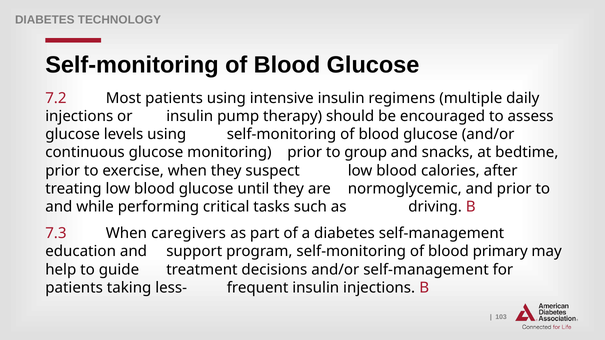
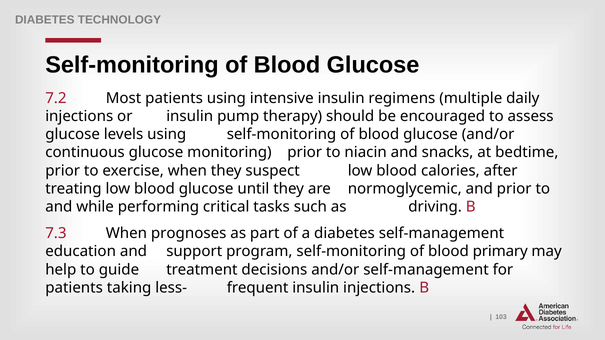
group: group -> niacin (366, 153)
caregivers: caregivers -> prognoses (189, 234)
